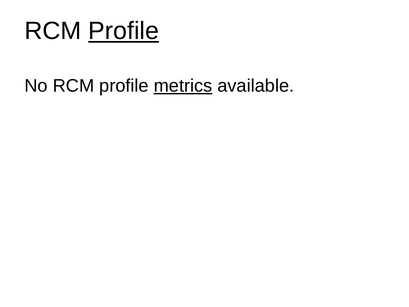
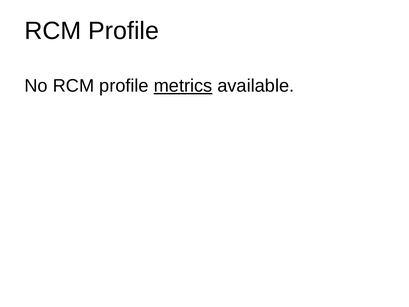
Profile underline: present -> none (124, 31)
